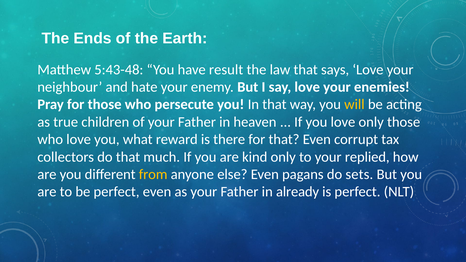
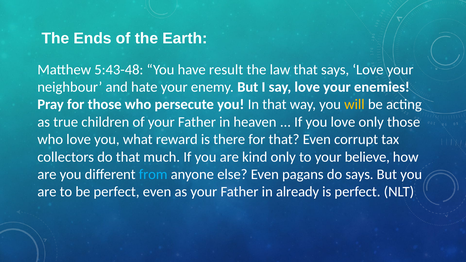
replied: replied -> believe (367, 157)
from colour: yellow -> light blue (153, 174)
do sets: sets -> says (359, 174)
